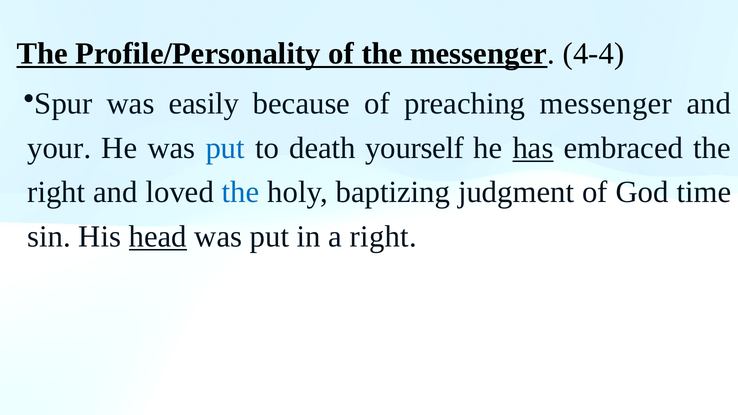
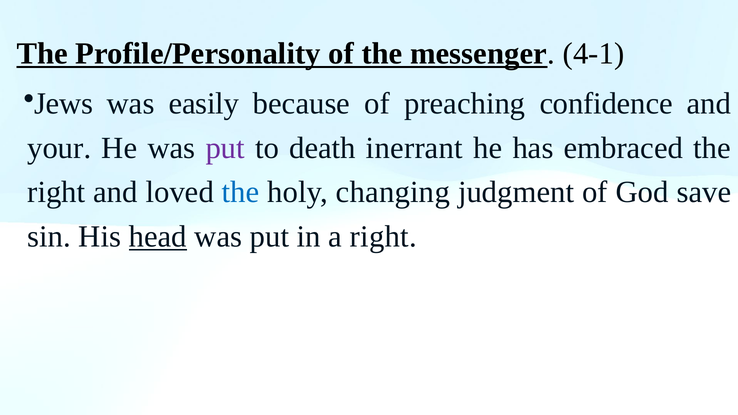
4-4: 4-4 -> 4-1 (594, 53)
Spur: Spur -> Jews (64, 104)
preaching messenger: messenger -> confidence (606, 104)
put colour: blue -> purple (225, 148)
yourself: yourself -> inerrant (414, 148)
has underline: present -> none (533, 148)
baptizing: baptizing -> changing (393, 192)
time: time -> save (704, 192)
